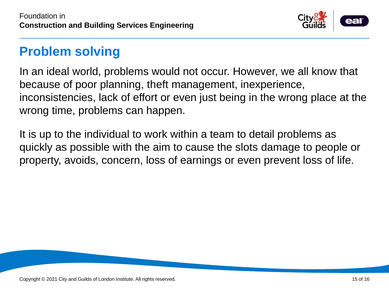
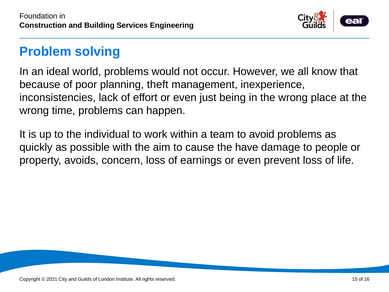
detail: detail -> avoid (262, 134)
slots: slots -> have (247, 147)
